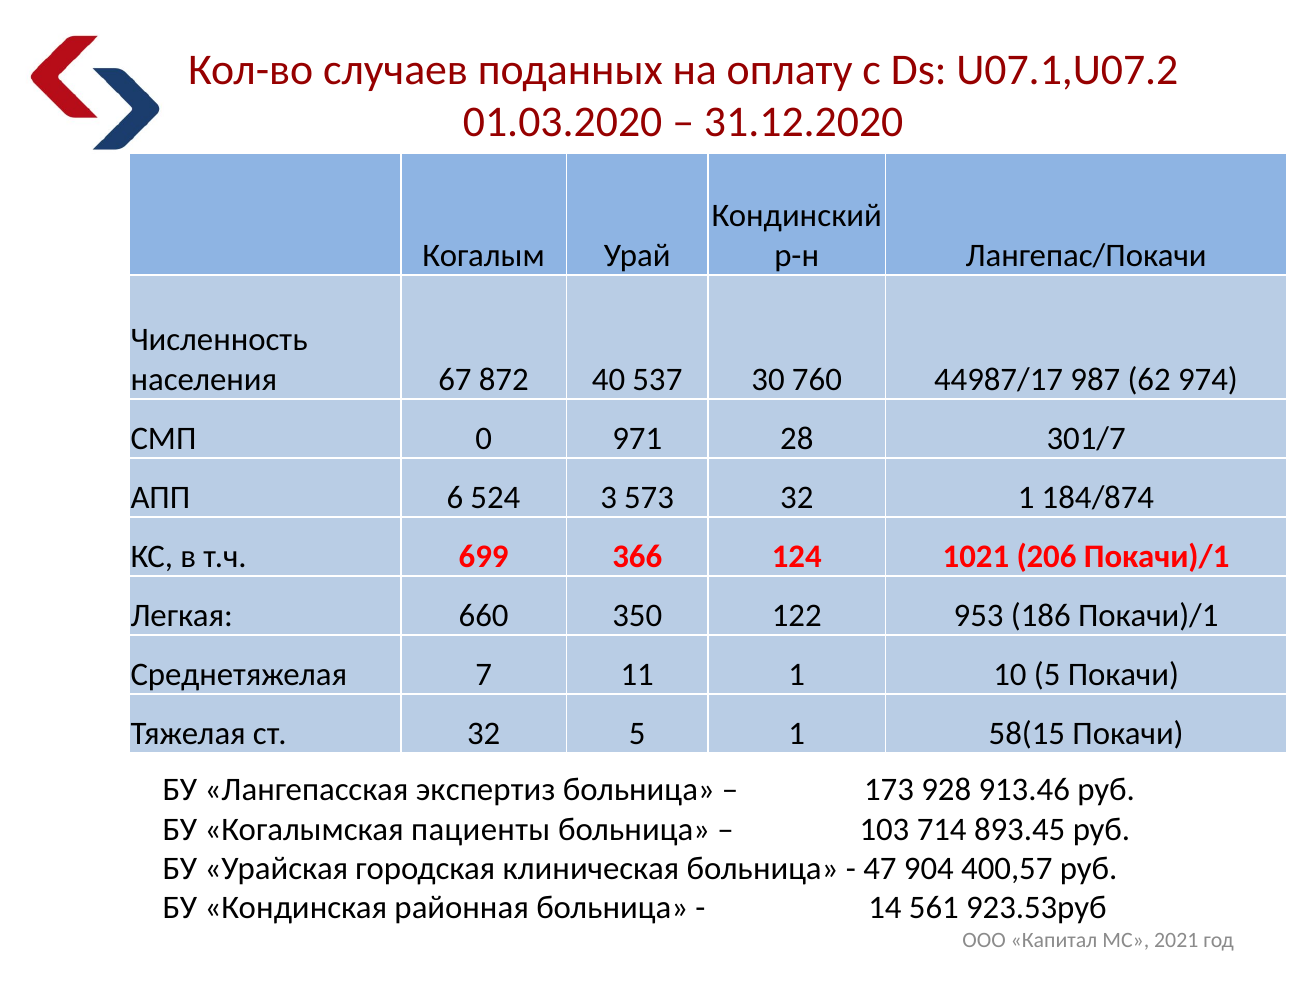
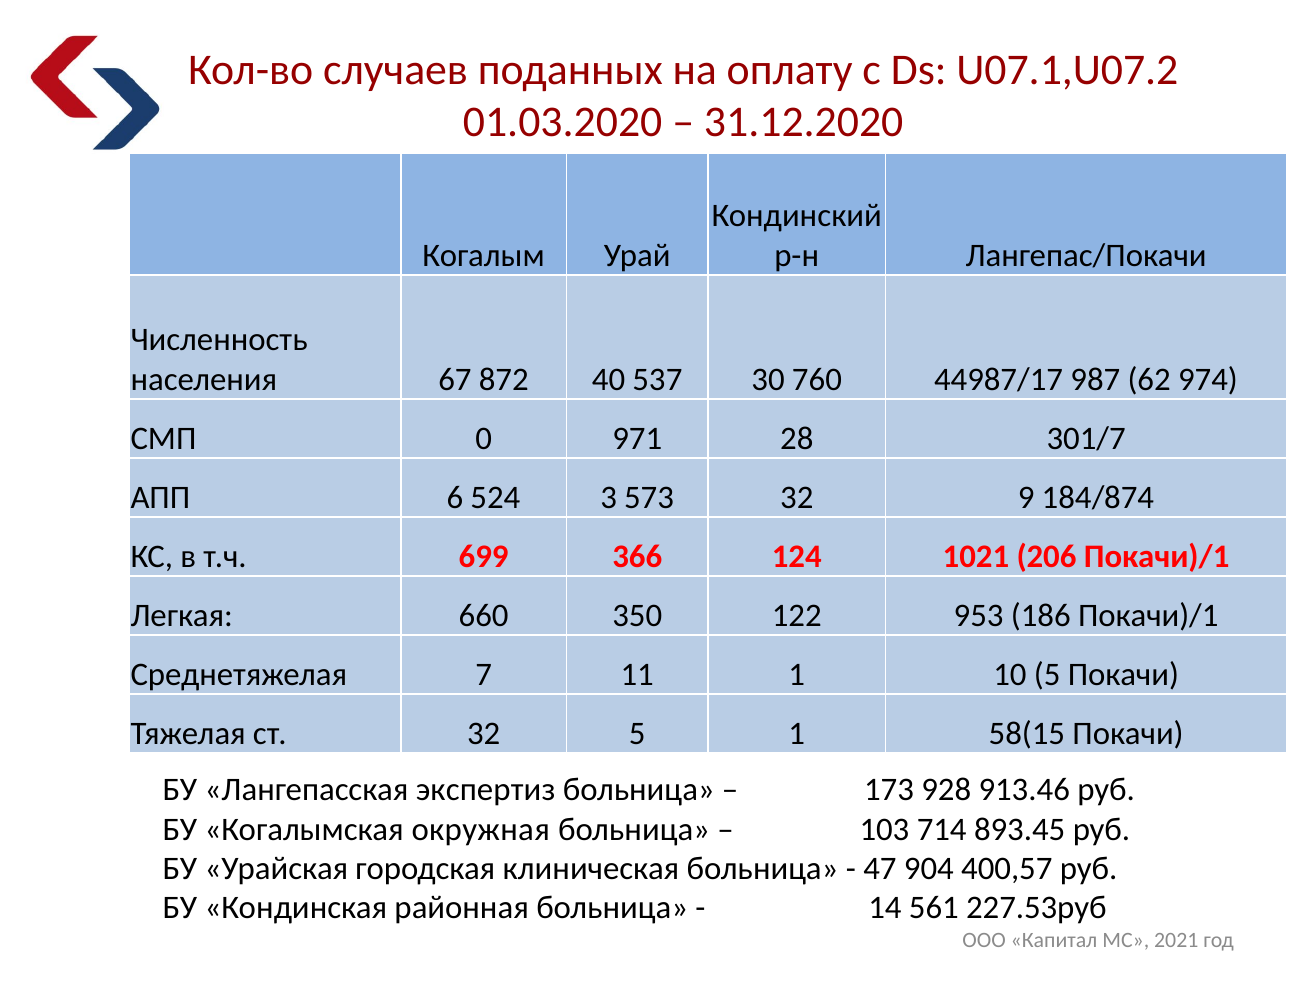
32 1: 1 -> 9 (1026, 497)
пациенты: пациенты -> окружная (481, 829)
923.53руб: 923.53руб -> 227.53руб (1036, 908)
